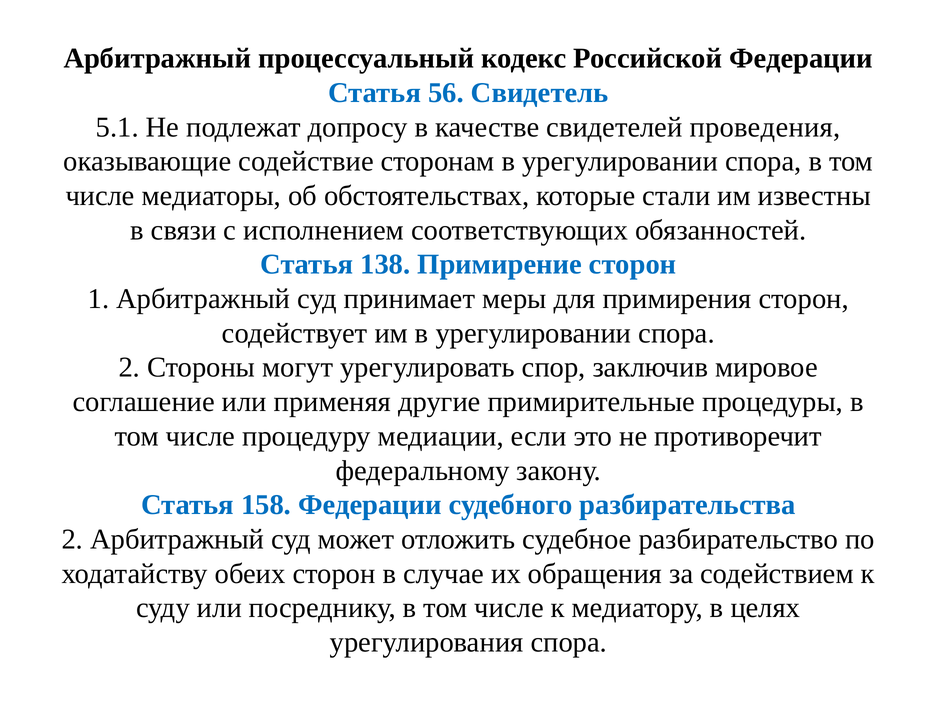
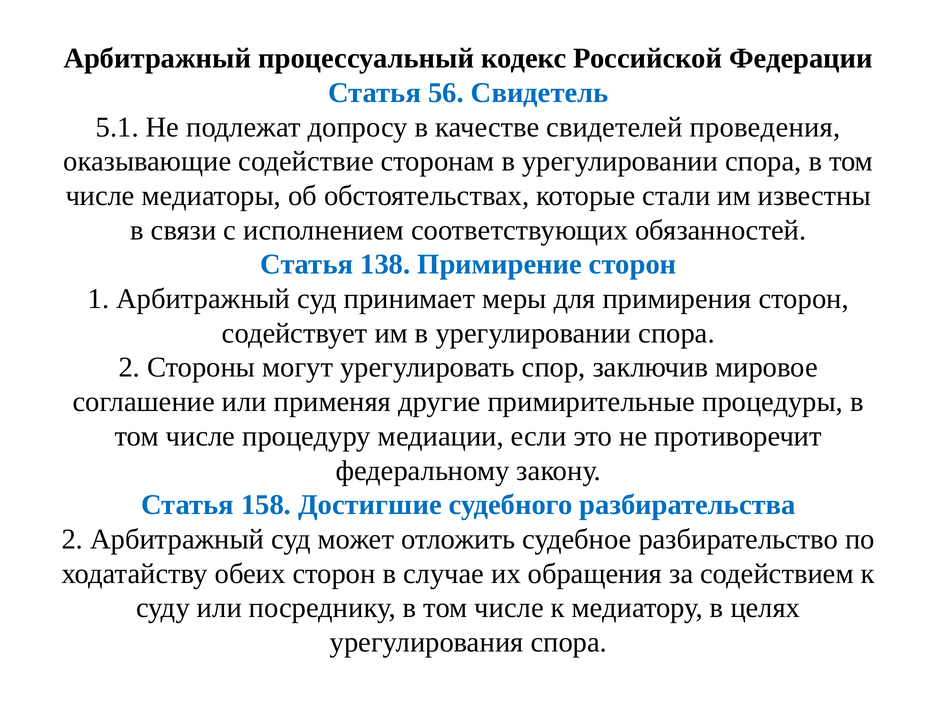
158 Федерации: Федерации -> Достигшие (370, 505)
